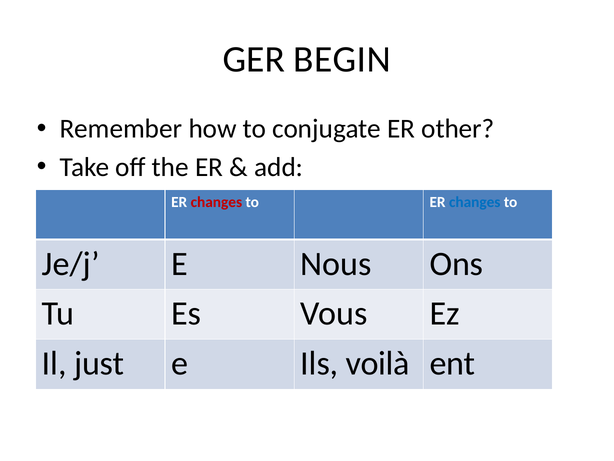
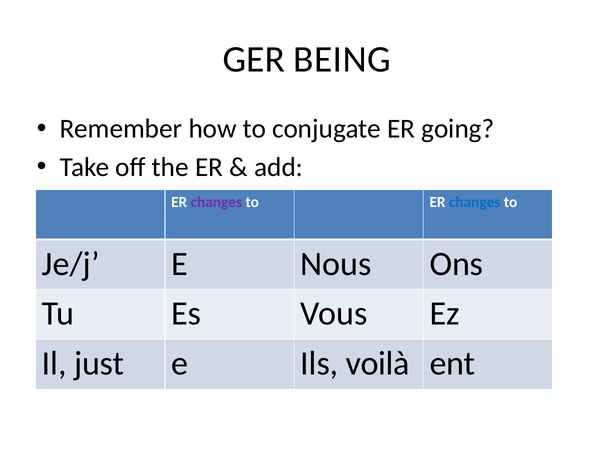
BEGIN: BEGIN -> BEING (342, 59)
other: other -> going (458, 129)
changes colour: red -> purple (216, 202)
